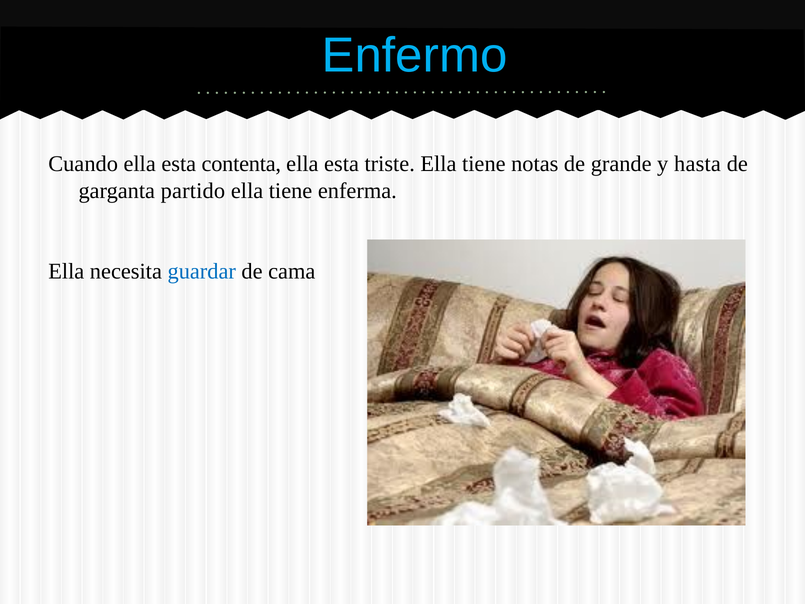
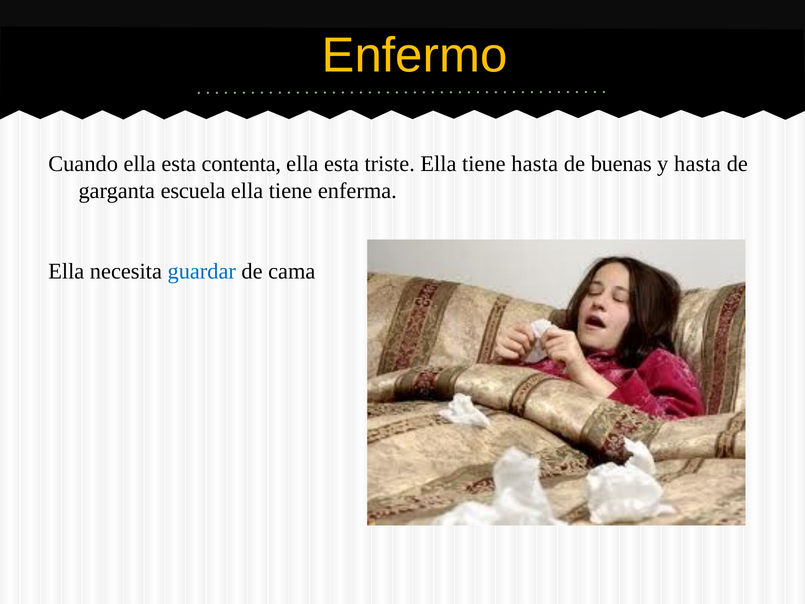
Enfermo colour: light blue -> yellow (415, 55)
tiene notas: notas -> hasta (535, 164)
grande: grande -> buenas (621, 164)
partido: partido -> escuela (193, 191)
